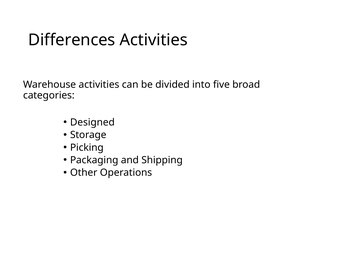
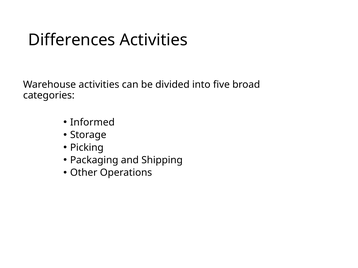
Designed: Designed -> Informed (92, 123)
